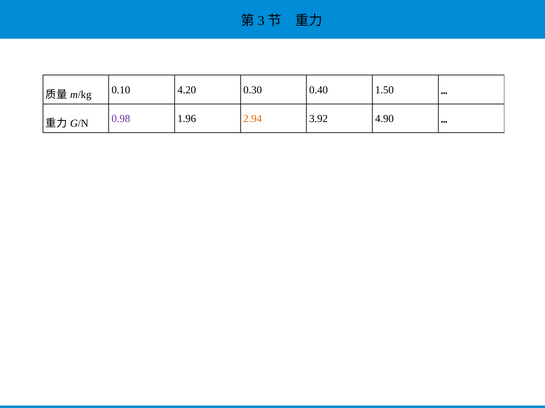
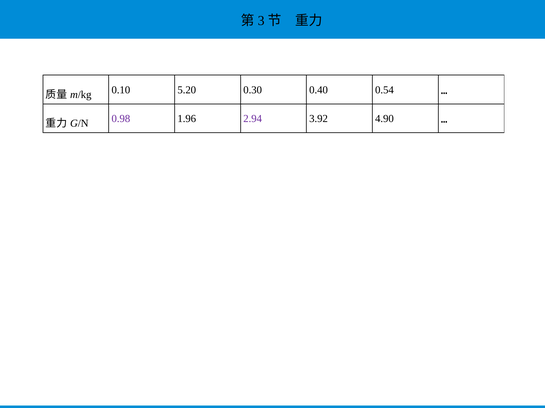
4.20: 4.20 -> 5.20 (187, 90)
1.50: 1.50 -> 0.54 (384, 90)
2.94 colour: orange -> purple (253, 119)
